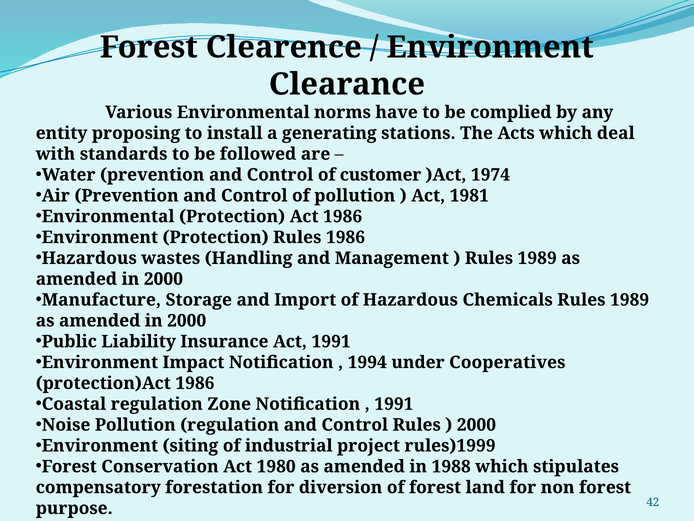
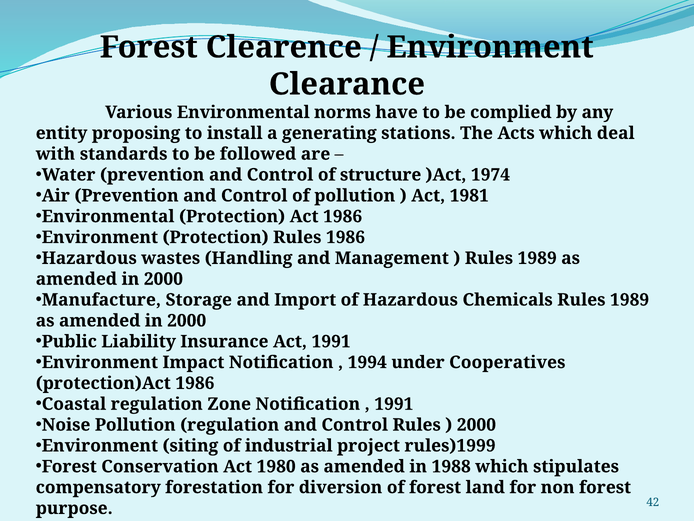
customer: customer -> structure (381, 175)
